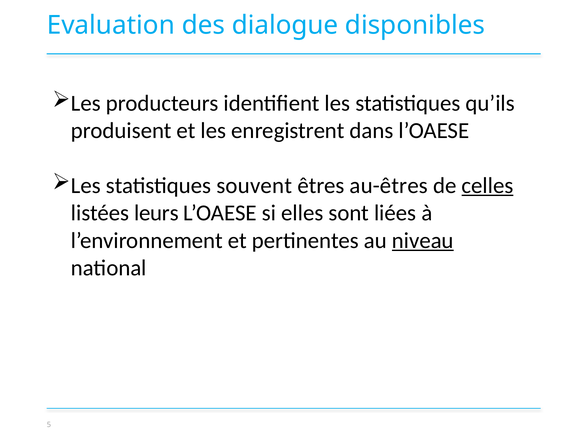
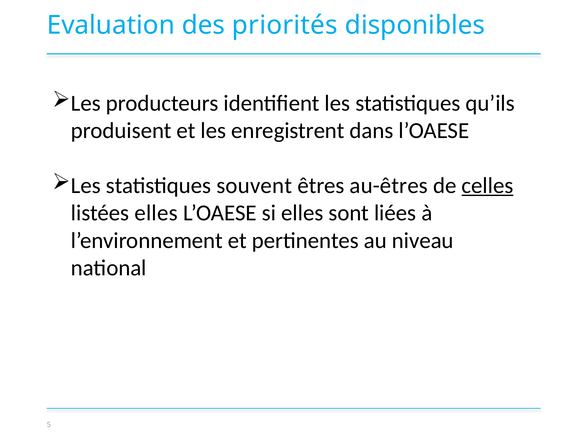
dialogue: dialogue -> priorités (285, 25)
listées leurs: leurs -> elles (156, 213)
niveau underline: present -> none (423, 240)
